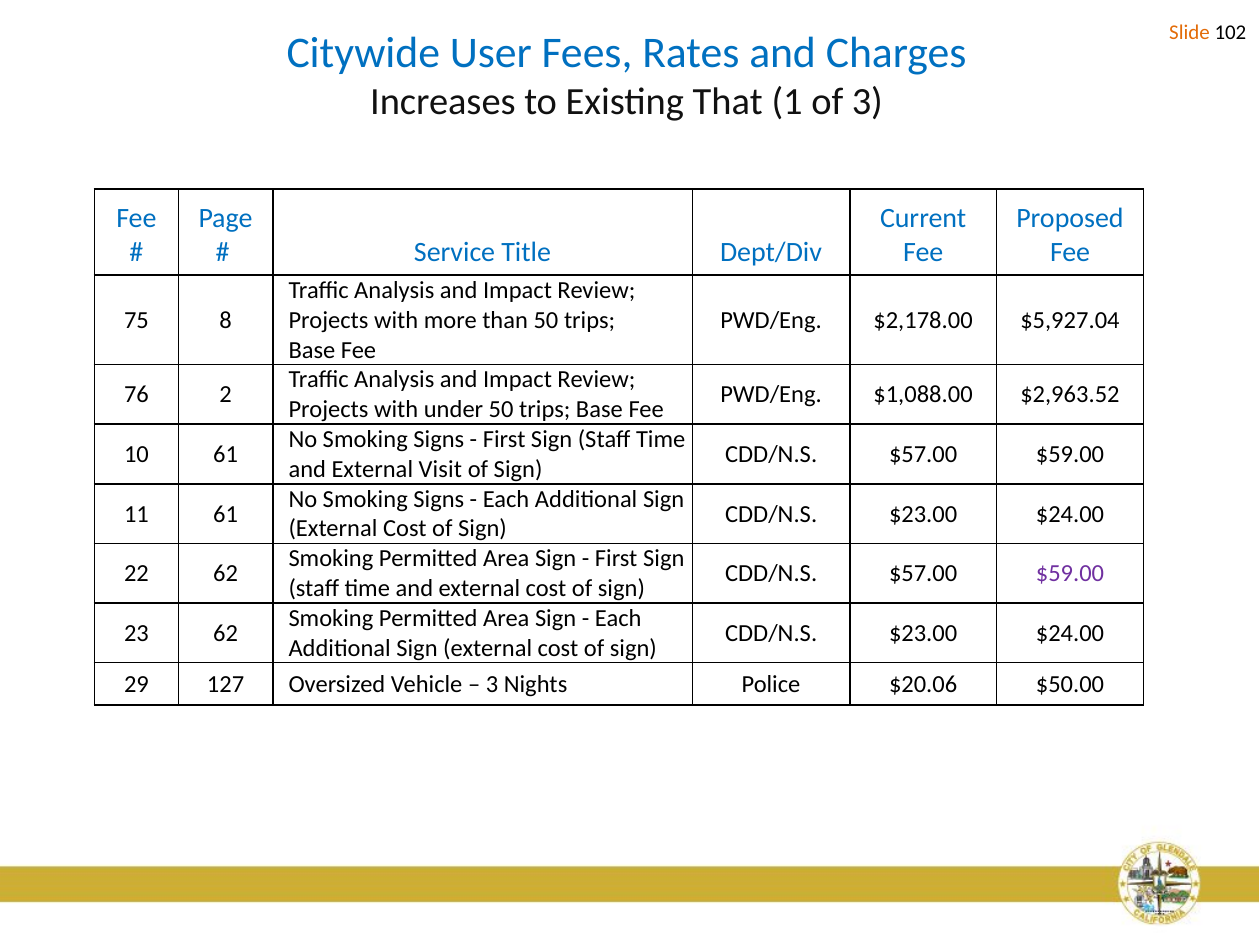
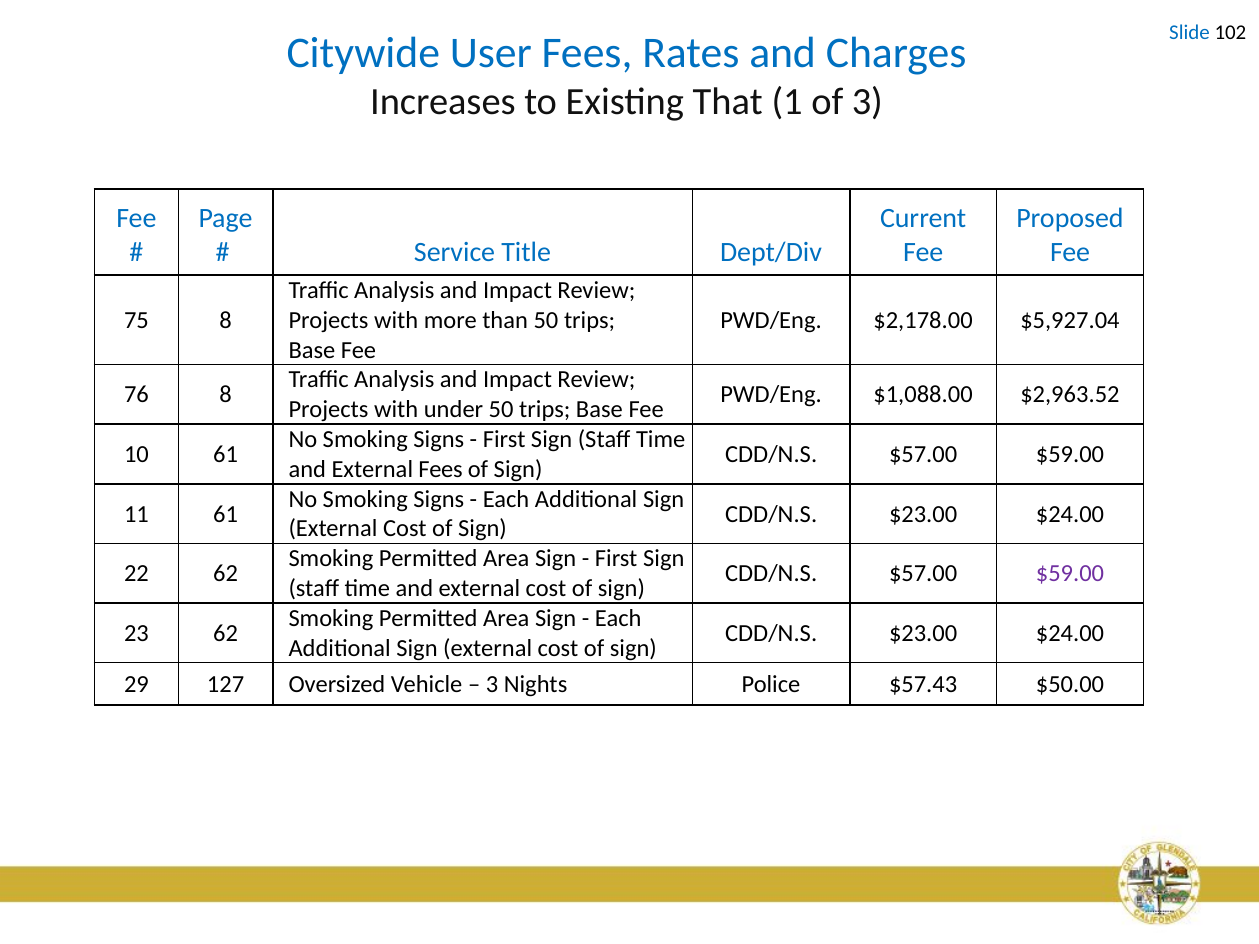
Slide colour: orange -> blue (1190, 33)
76 2: 2 -> 8 (226, 395)
External Visit: Visit -> Fees (441, 469)
$20.06: $20.06 -> $57.43 (923, 684)
